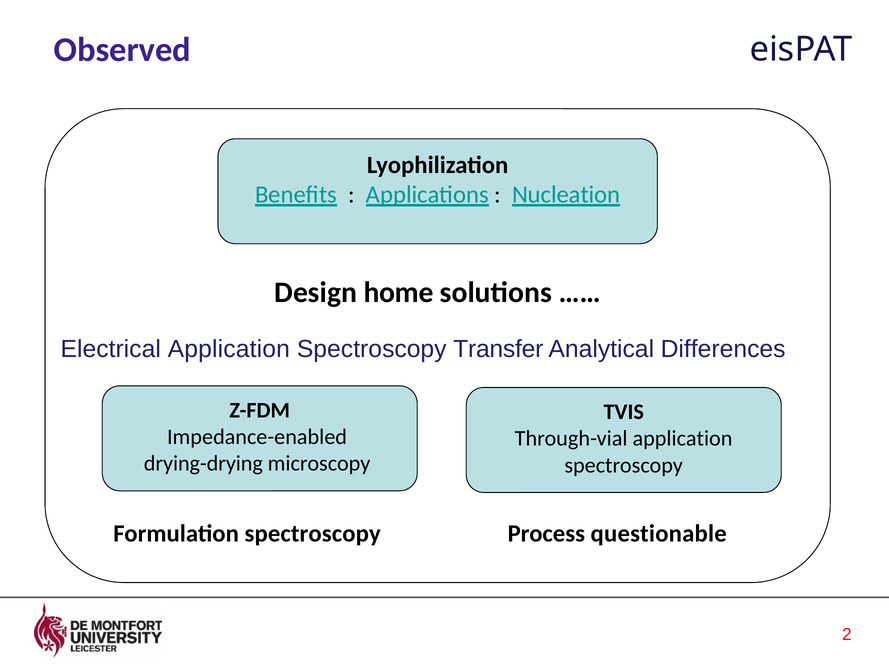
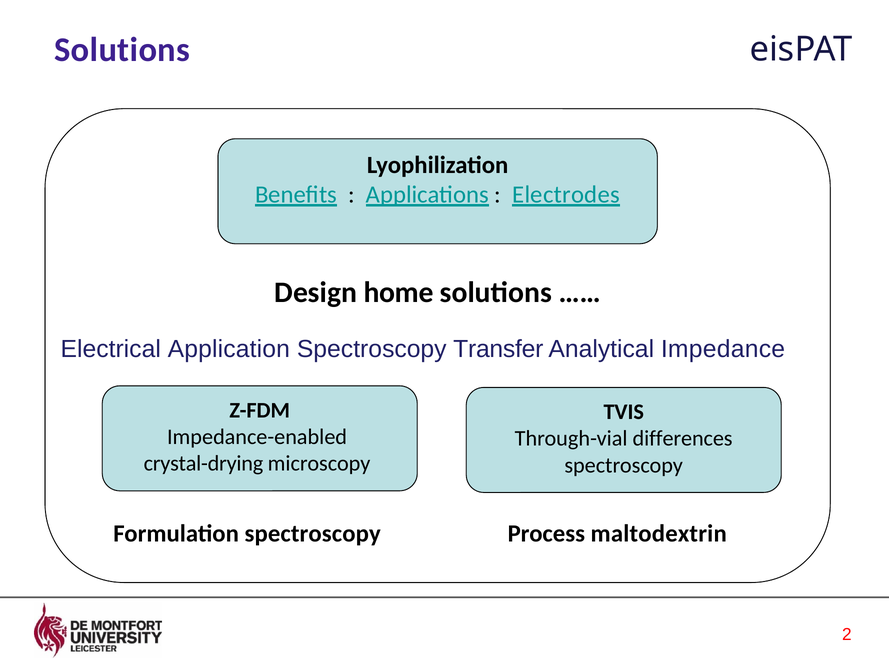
Observed: Observed -> Solutions (122, 50)
Nucleation: Nucleation -> Electrodes (566, 194)
Differences: Differences -> Impedance (723, 349)
Through-vial application: application -> differences (683, 438)
drying-drying: drying-drying -> crystal-drying (203, 463)
questionable: questionable -> maltodextrin (659, 533)
